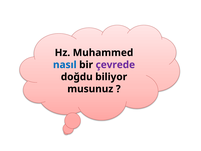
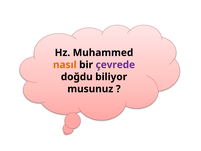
nasıl colour: blue -> orange (65, 65)
